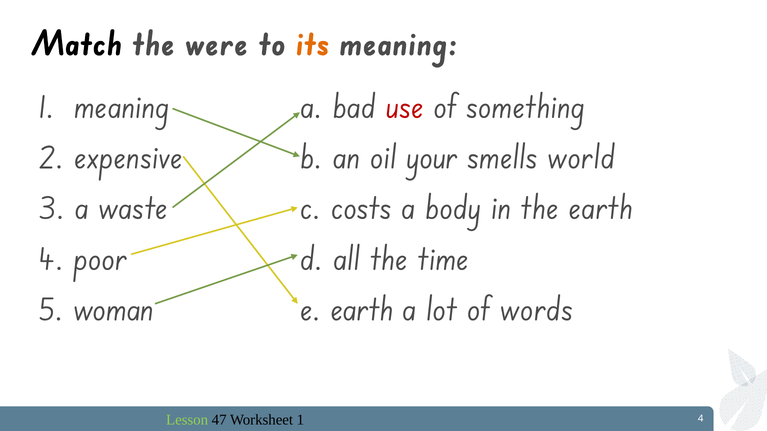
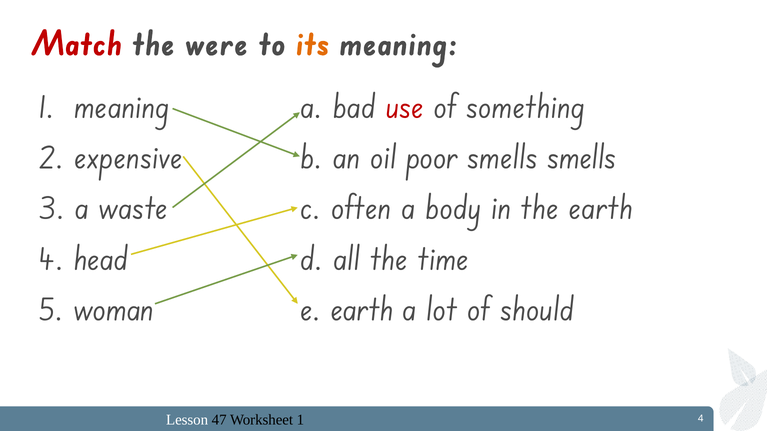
Match colour: black -> red (77, 44)
your: your -> poor (433, 158)
smells world: world -> smells (582, 158)
costs: costs -> often (362, 208)
poor: poor -> head (101, 259)
words: words -> should (538, 310)
Lesson colour: light green -> white (187, 420)
